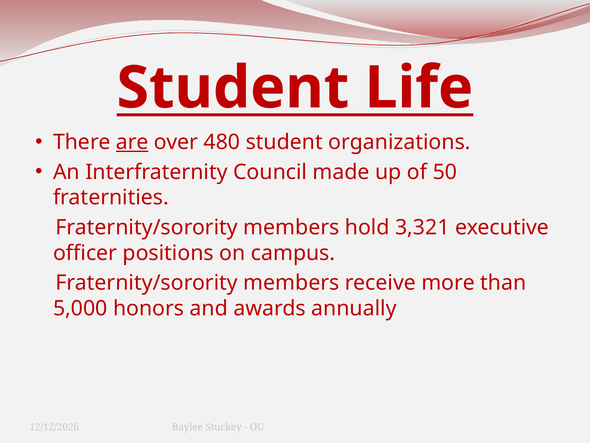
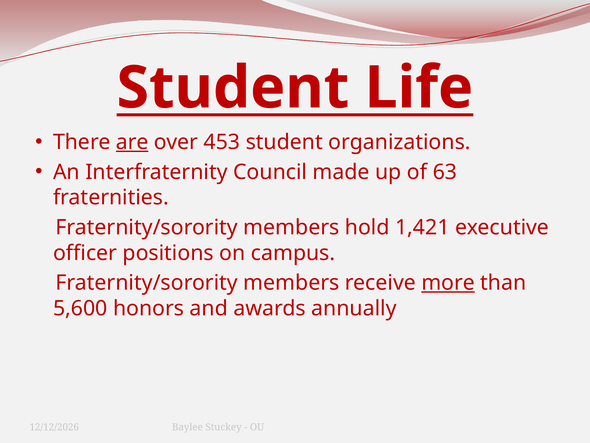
480: 480 -> 453 (222, 142)
50: 50 -> 63 (445, 172)
3,321: 3,321 -> 1,421 (422, 227)
more underline: none -> present (448, 283)
5,000: 5,000 -> 5,600 (80, 308)
